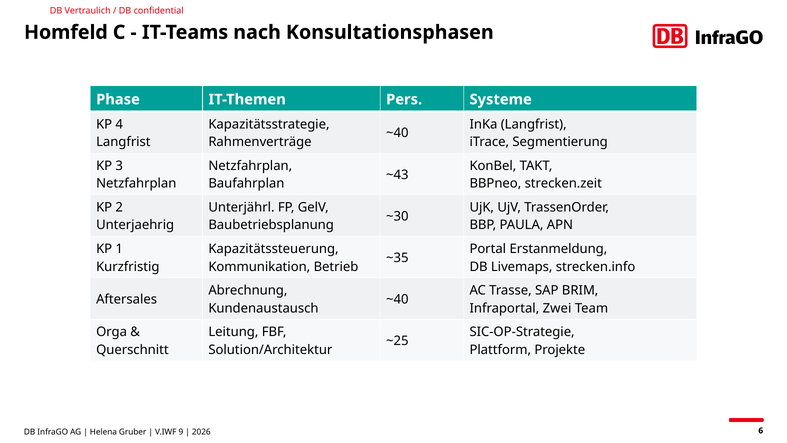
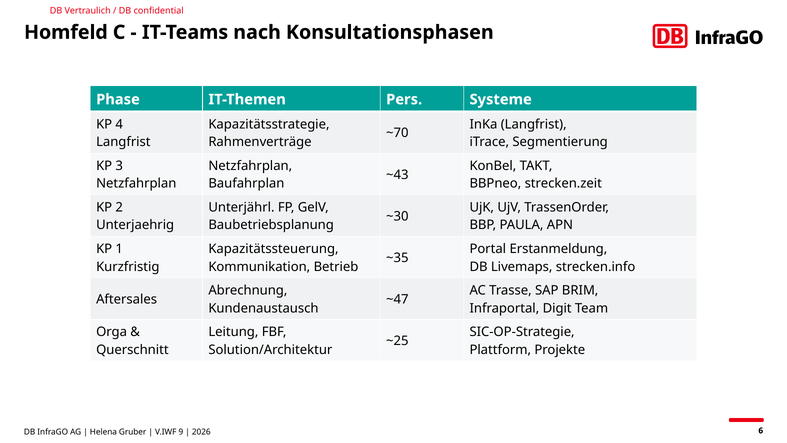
~40: ~40 -> ~70 (397, 133)
~40: ~40 -> ~47 (397, 299)
Zwei: Zwei -> Digit (557, 308)
